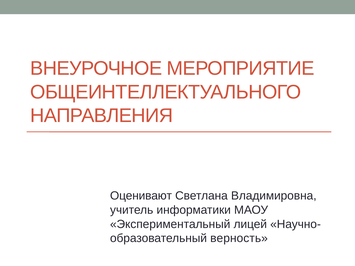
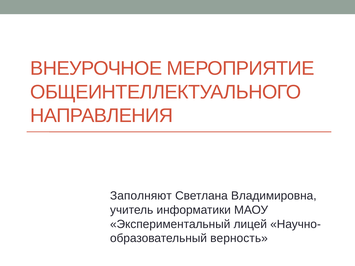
Оценивают: Оценивают -> Заполняют (141, 196)
